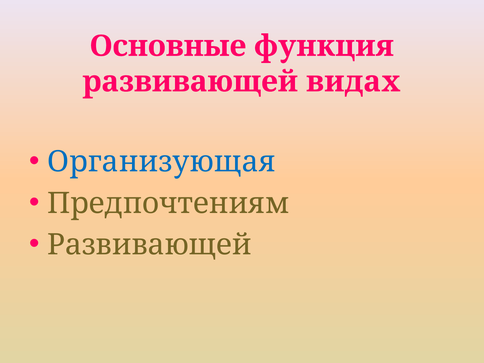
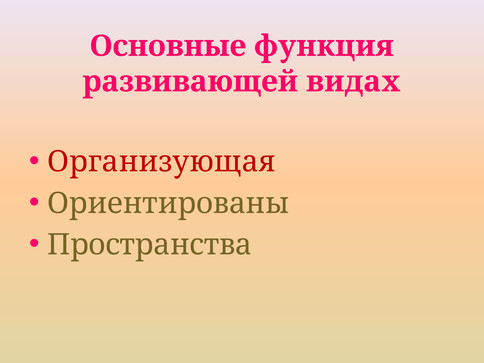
Организующая colour: blue -> red (161, 162)
Предпочтениям: Предпочтениям -> Ориентированы (168, 203)
Развивающей: Развивающей -> Пространства (150, 245)
